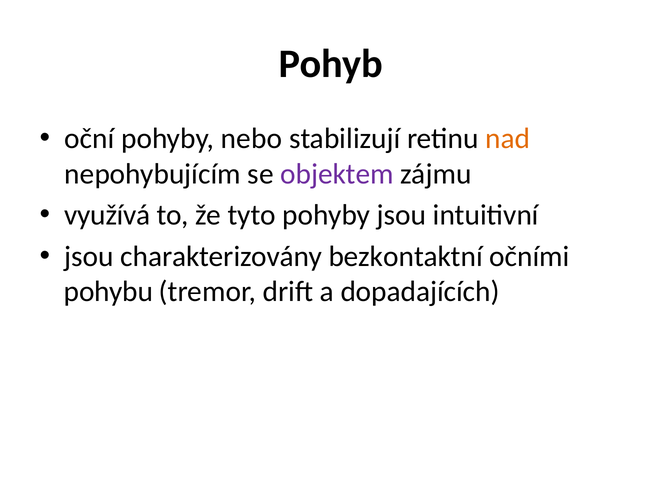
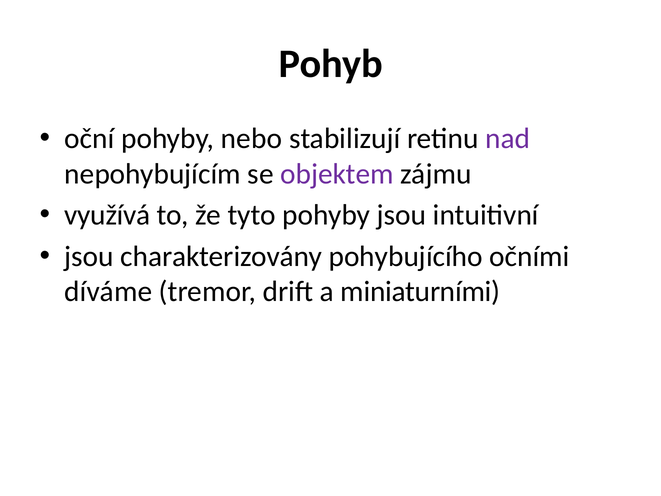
nad colour: orange -> purple (508, 139)
bezkontaktní: bezkontaktní -> pohybujícího (406, 256)
pohybu: pohybu -> díváme (108, 292)
dopadajících: dopadajících -> miniaturními (420, 292)
